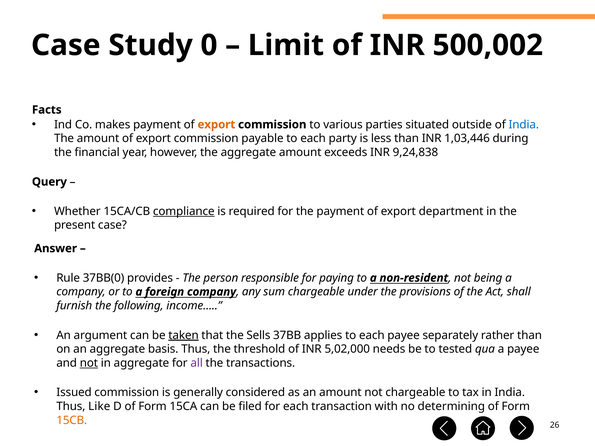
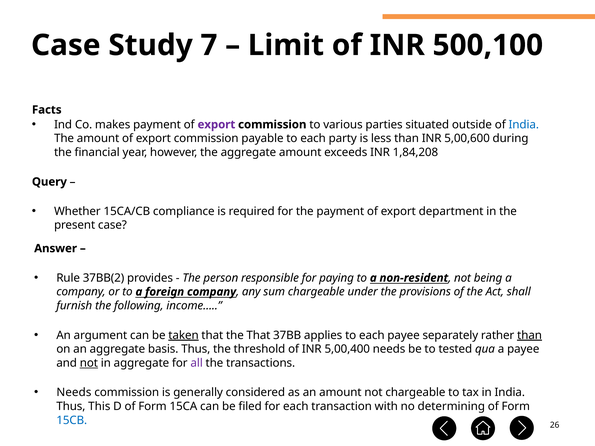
0: 0 -> 7 (209, 45)
500,002: 500,002 -> 500,100 (488, 45)
export colour: orange -> purple (216, 125)
1,03,446: 1,03,446 -> 5,00,600 (467, 138)
9,24,838: 9,24,838 -> 1,84,208 (415, 152)
compliance underline: present -> none (184, 211)
37BB(0: 37BB(0 -> 37BB(2 (104, 278)
the Sells: Sells -> That (258, 335)
than underline: none -> present (530, 335)
5,02,000: 5,02,000 -> 5,00,400 (347, 349)
Issued: Issued -> Needs (74, 393)
Like: Like -> This (99, 407)
15CB colour: orange -> blue (72, 420)
